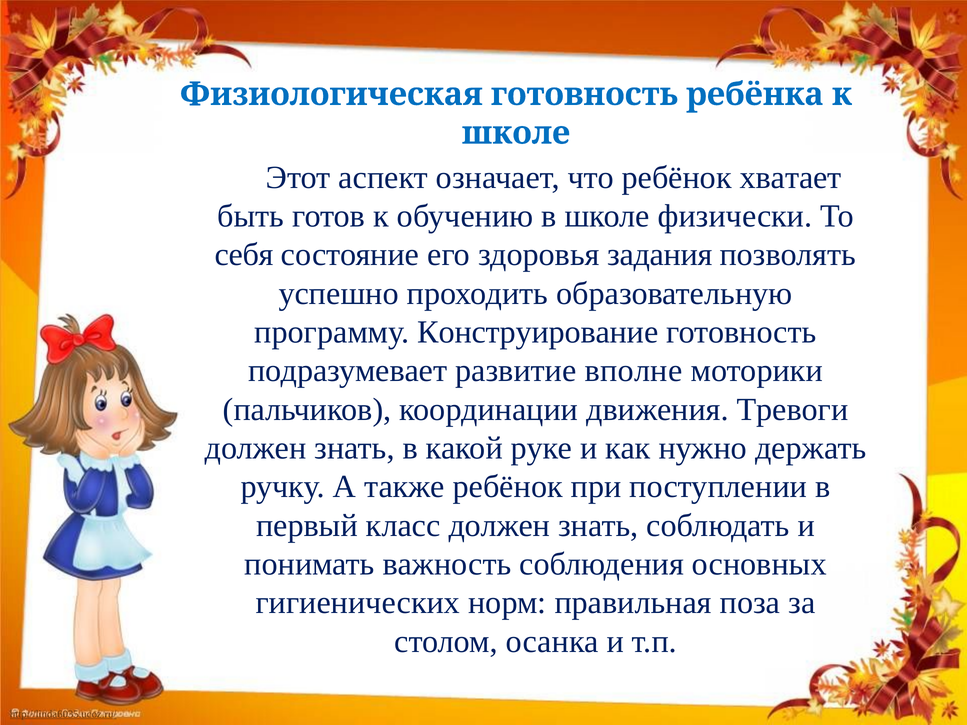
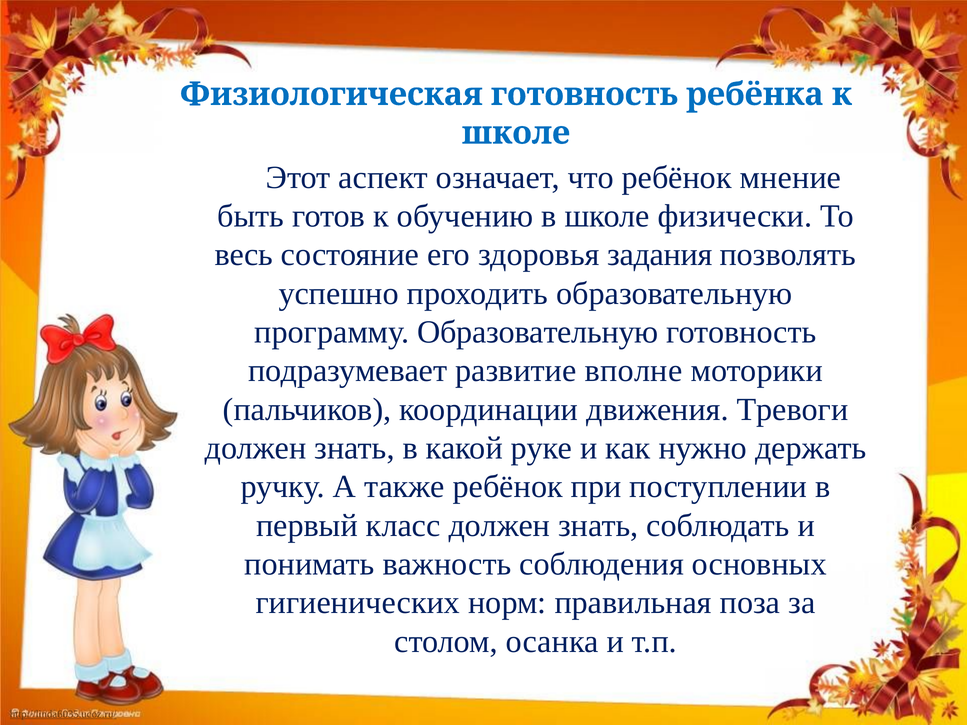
хватает: хватает -> мнение (791, 177)
себя: себя -> весь (244, 255)
программу Конструирование: Конструирование -> Образовательную (538, 332)
